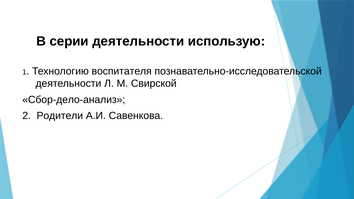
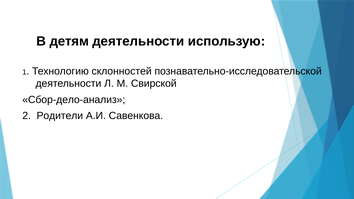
серии: серии -> детям (69, 41)
воспитателя: воспитателя -> склонностей (122, 71)
